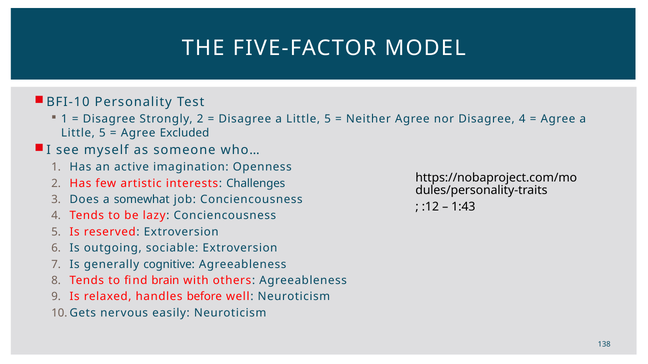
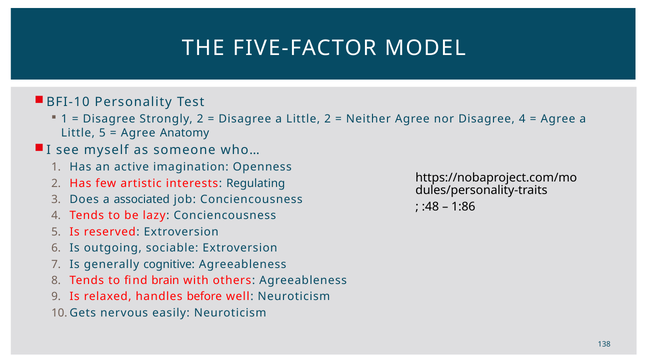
Disagree a Little 5: 5 -> 2 (328, 119)
Excluded: Excluded -> Anatomy (184, 133)
Challenges: Challenges -> Regulating (256, 184)
somewhat: somewhat -> associated (142, 200)
:12: :12 -> :48 (430, 207)
1:43: 1:43 -> 1:86 (463, 207)
